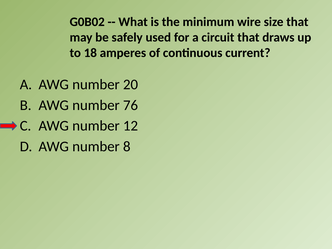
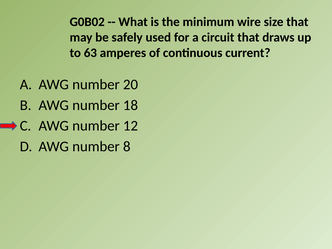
18: 18 -> 63 (90, 53)
76: 76 -> 18 (131, 105)
